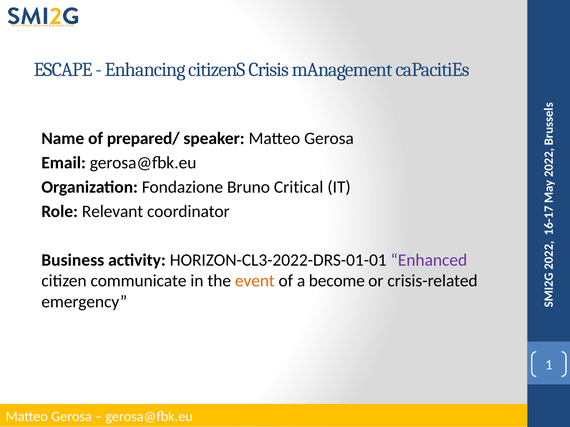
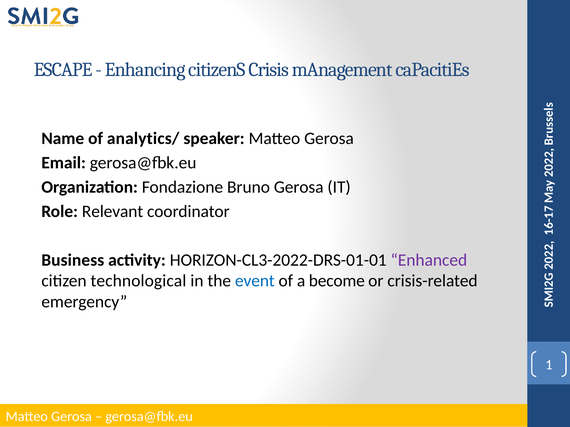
prepared/: prepared/ -> analytics/ (143, 139)
Bruno Critical: Critical -> Gerosa (299, 187)
communicate: communicate -> technological (138, 281)
event colour: orange -> blue (255, 281)
